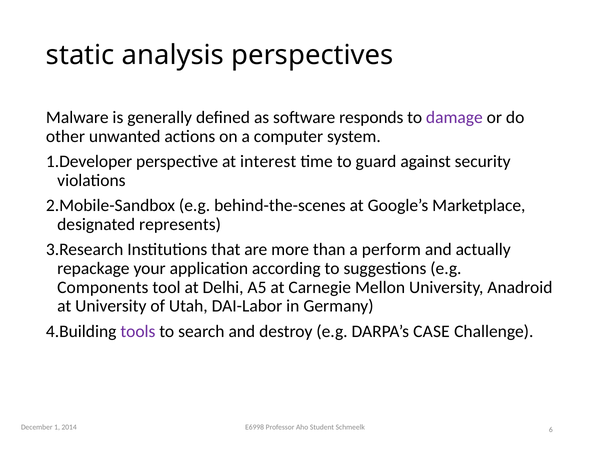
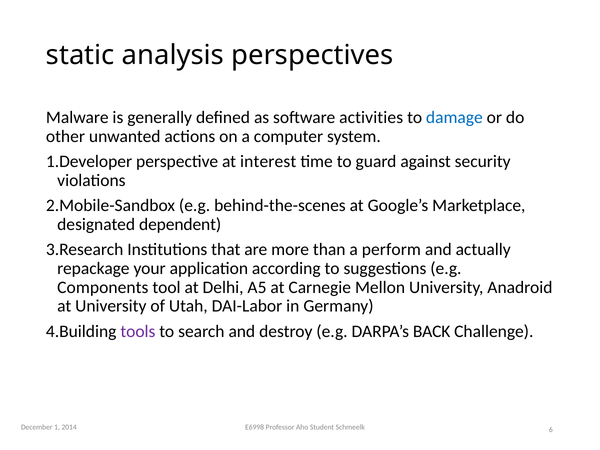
responds: responds -> activities (371, 117)
damage colour: purple -> blue (454, 117)
represents: represents -> dependent (180, 224)
CASE: CASE -> BACK (432, 331)
